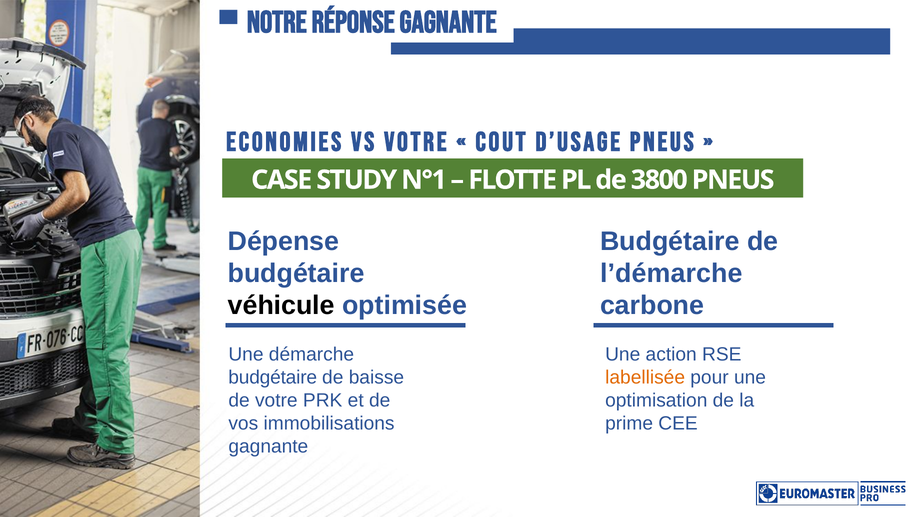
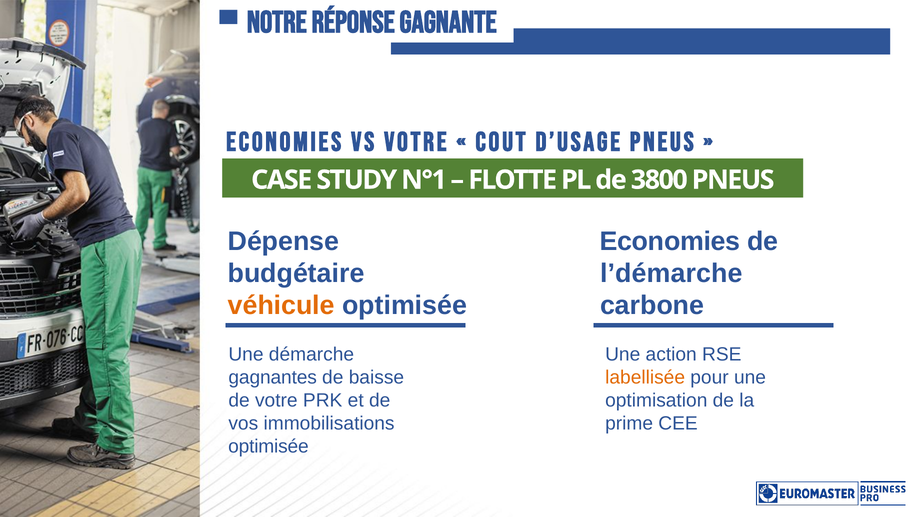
Budgétaire: Budgétaire -> Economies (670, 241)
véhicule colour: black -> orange (281, 305)
budgétaire: budgétaire -> gagnantes (273, 377)
gagnante: gagnante -> optimisée (268, 446)
